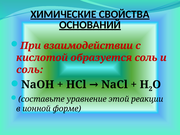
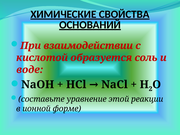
соль: соль -> воде (30, 70)
